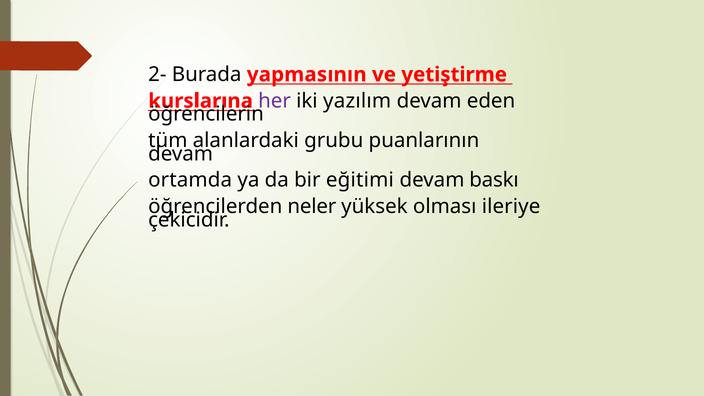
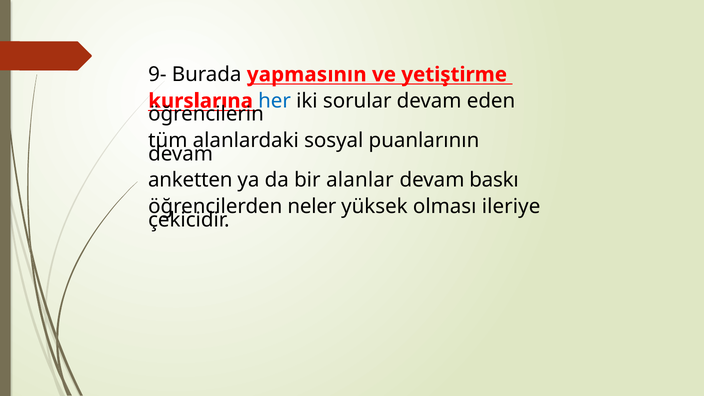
2-: 2- -> 9- (157, 75)
her colour: purple -> blue (275, 101)
yazılım: yazılım -> sorular (357, 101)
grubu: grubu -> sosyal (334, 141)
ortamda: ortamda -> anketten (190, 180)
eğitimi: eğitimi -> alanlar (360, 180)
